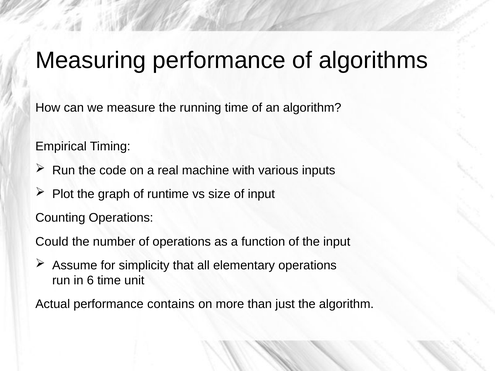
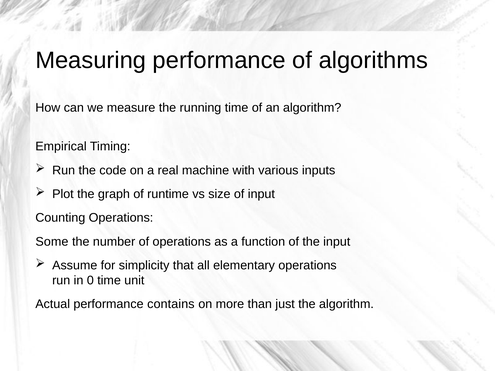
Could: Could -> Some (52, 242)
6: 6 -> 0 (90, 281)
